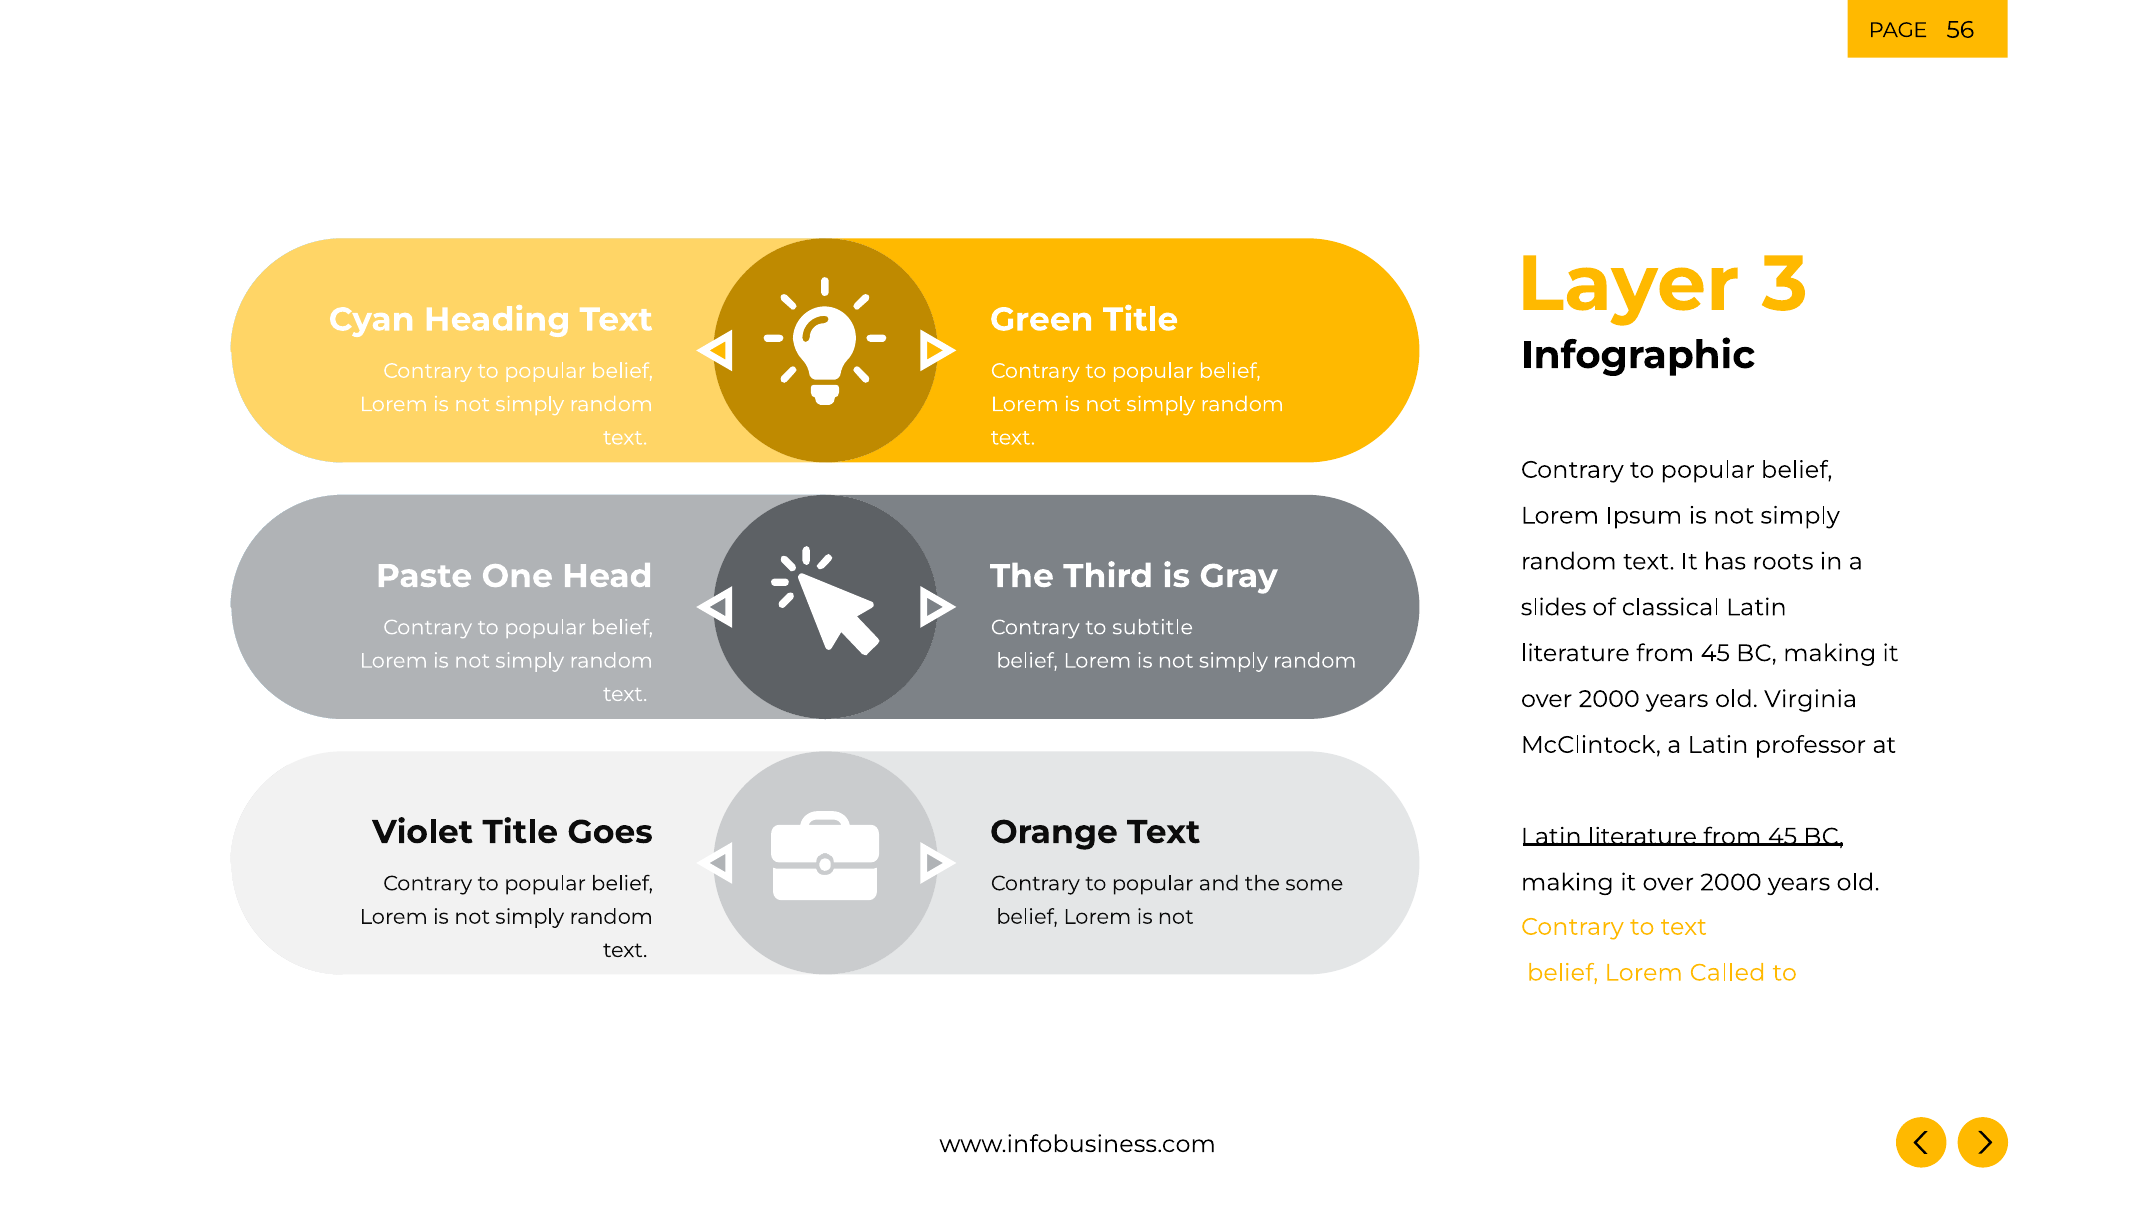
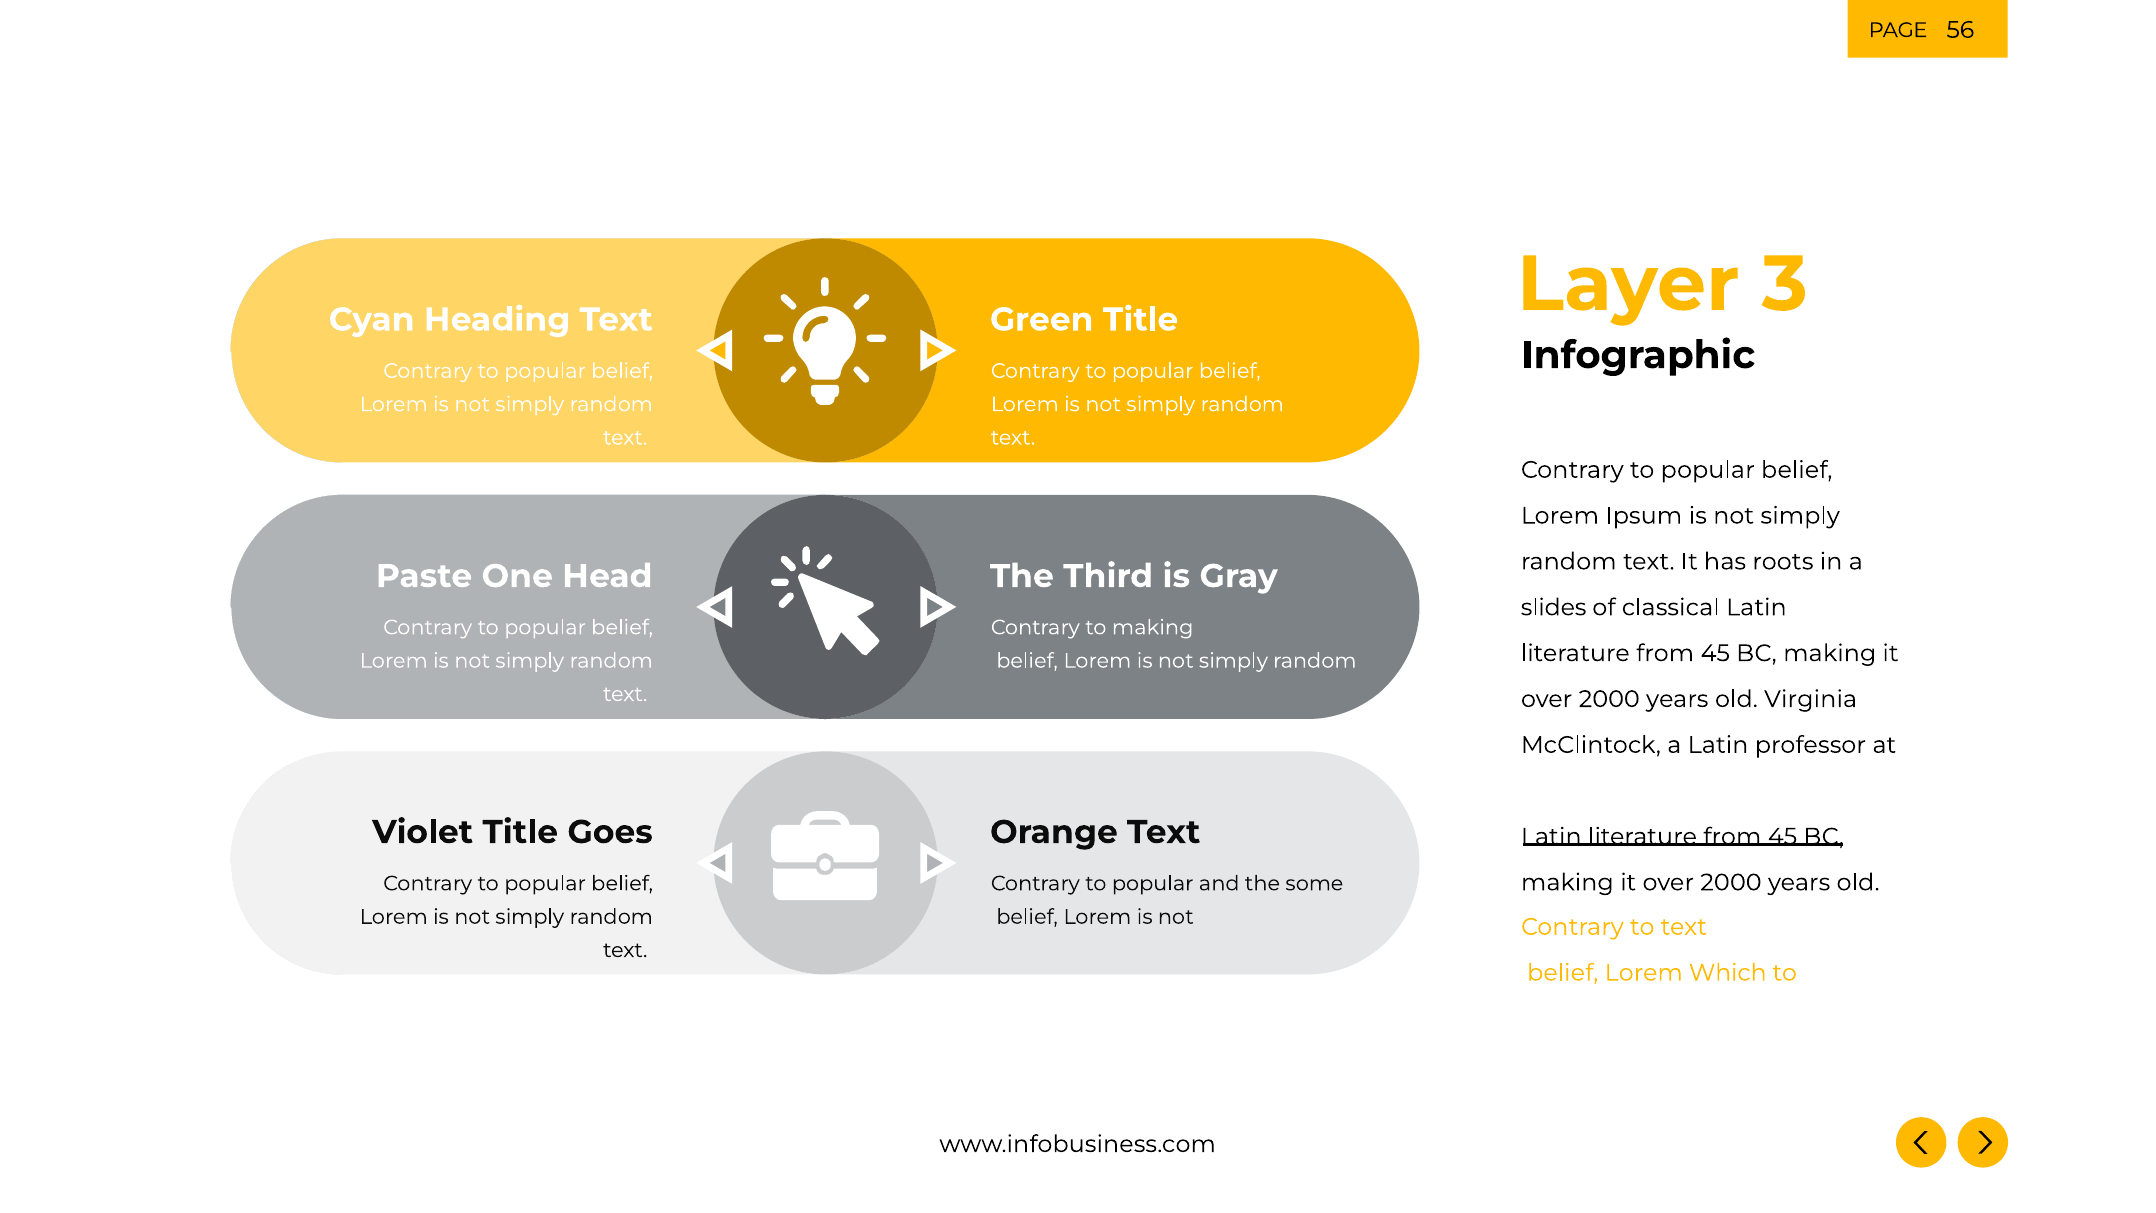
to subtitle: subtitle -> making (1153, 627)
Called: Called -> Which (1728, 973)
